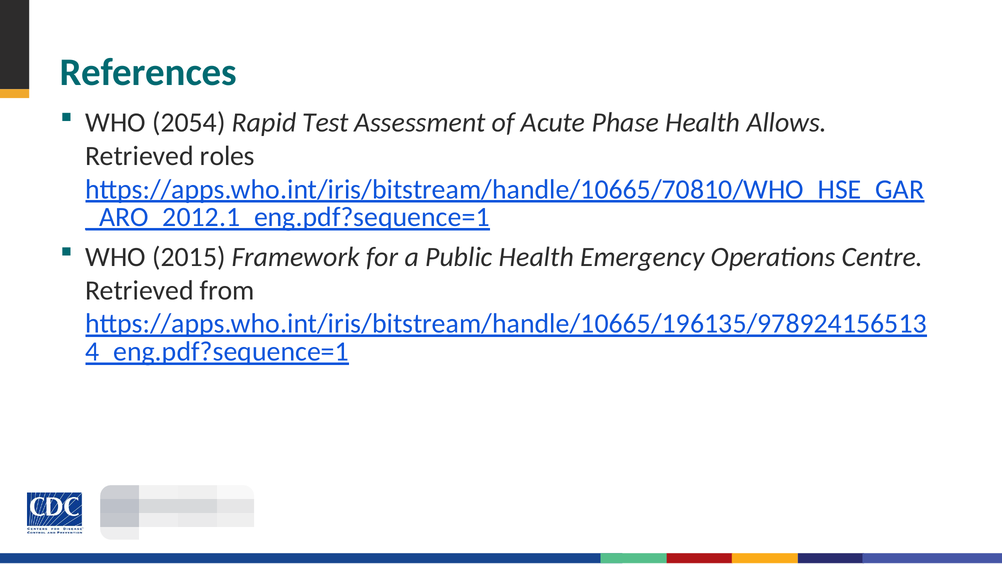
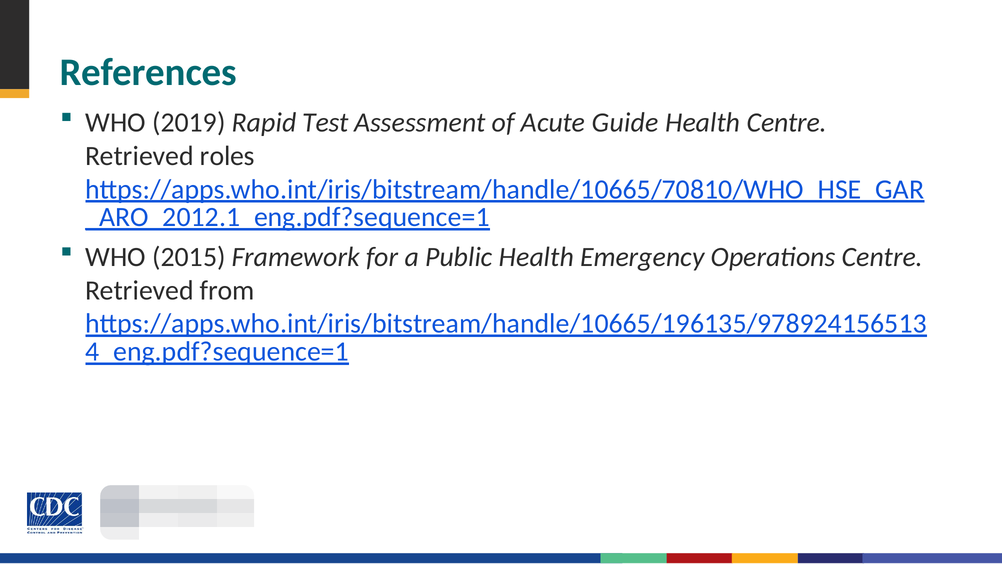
2054: 2054 -> 2019 (189, 122)
Phase: Phase -> Guide (625, 122)
Health Allows: Allows -> Centre (787, 122)
